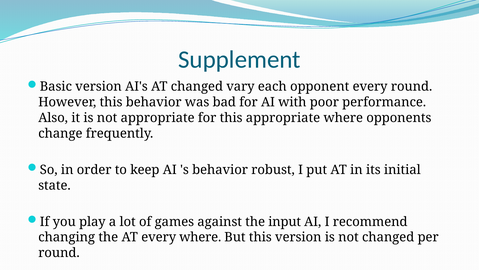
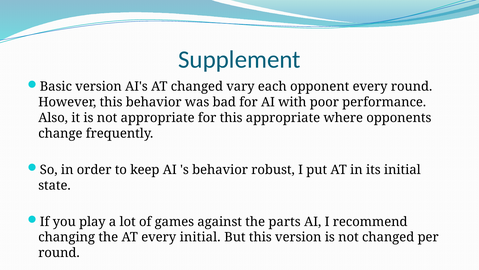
input: input -> parts (285, 221)
every where: where -> initial (200, 237)
